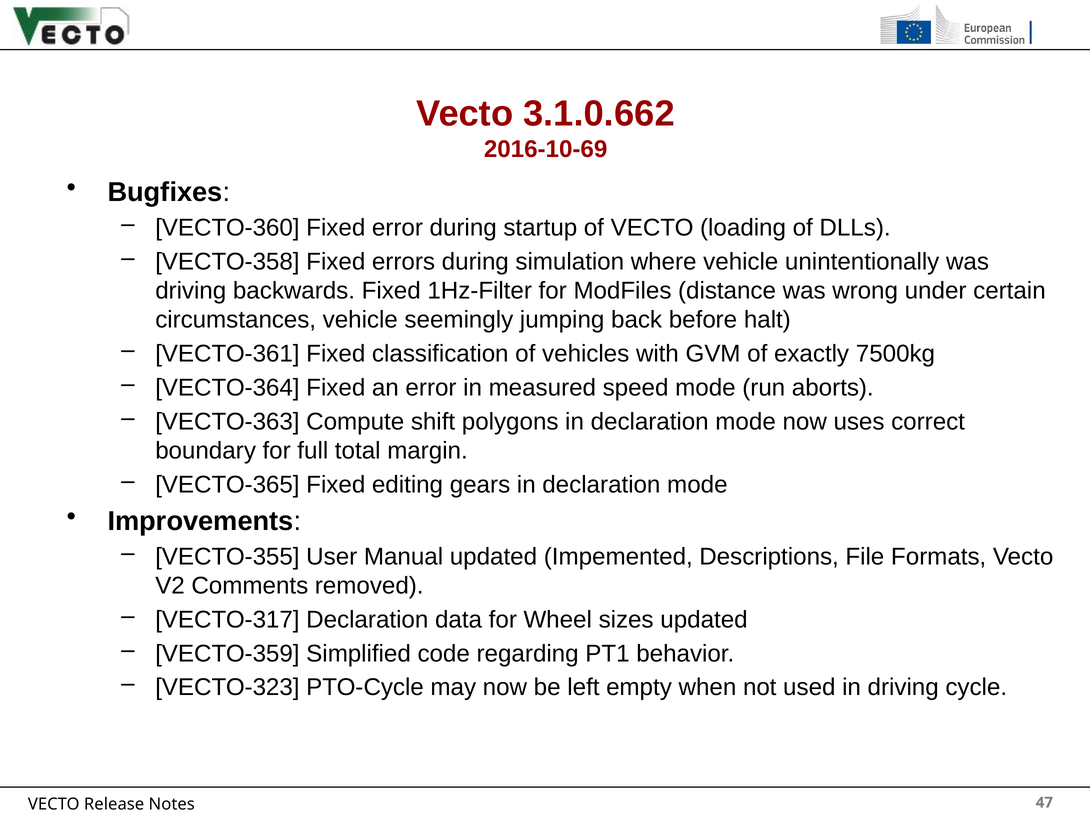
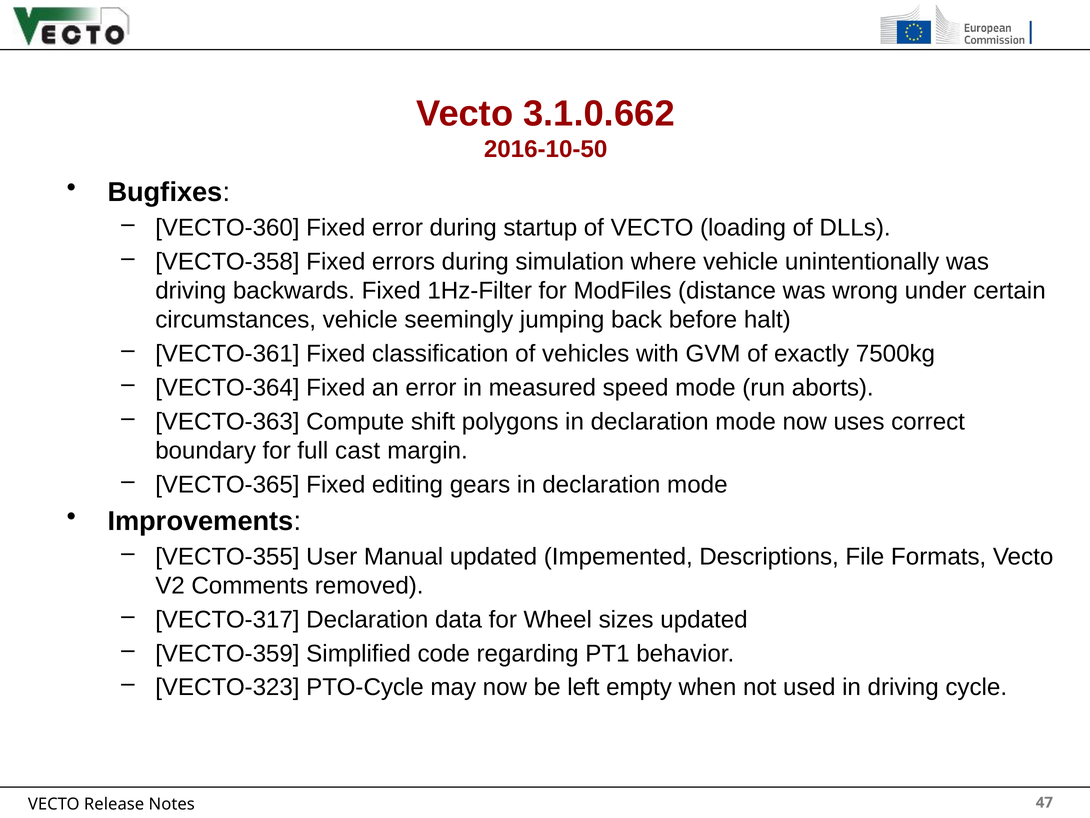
2016-10-69: 2016-10-69 -> 2016-10-50 (546, 149)
total: total -> cast (358, 450)
